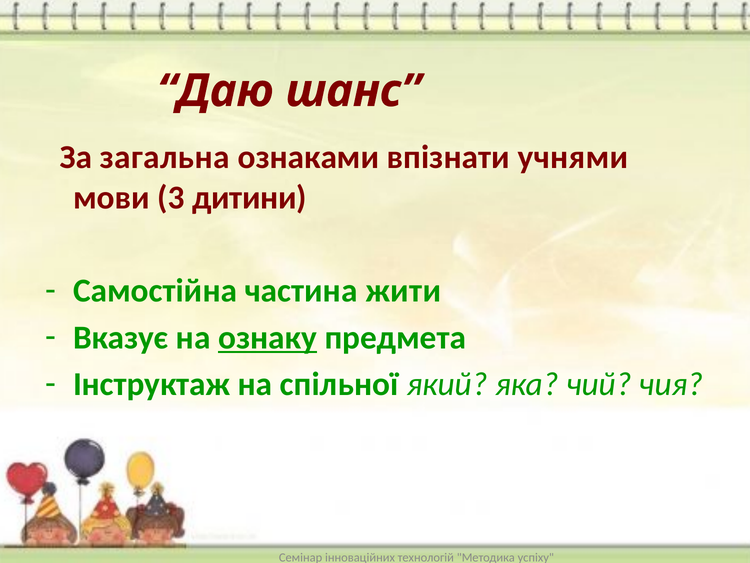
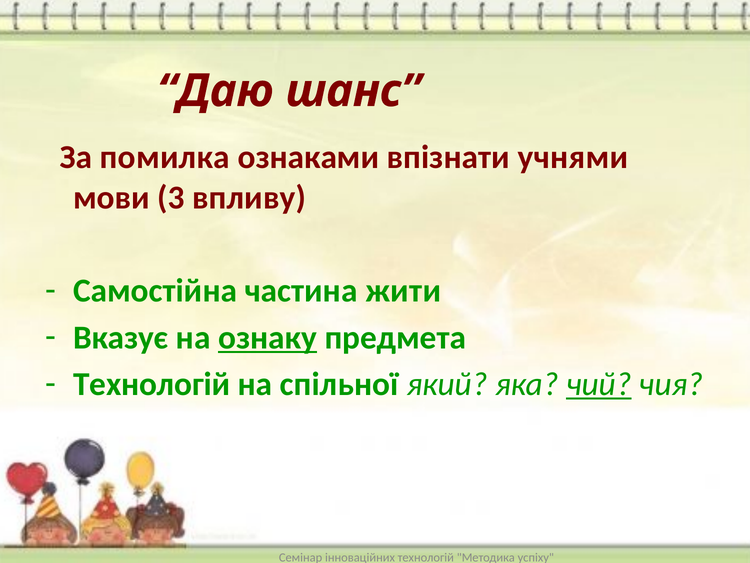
загальна: загальна -> помилка (165, 157)
дитини: дитини -> впливу (249, 197)
Інструктаж: Інструктаж -> Технологій (152, 384)
чий underline: none -> present (599, 384)
